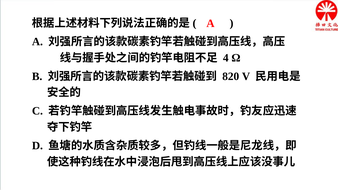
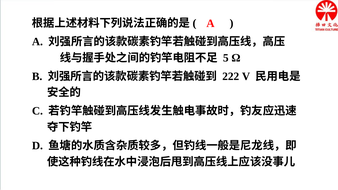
4: 4 -> 5 (226, 58)
820: 820 -> 222 (231, 76)
